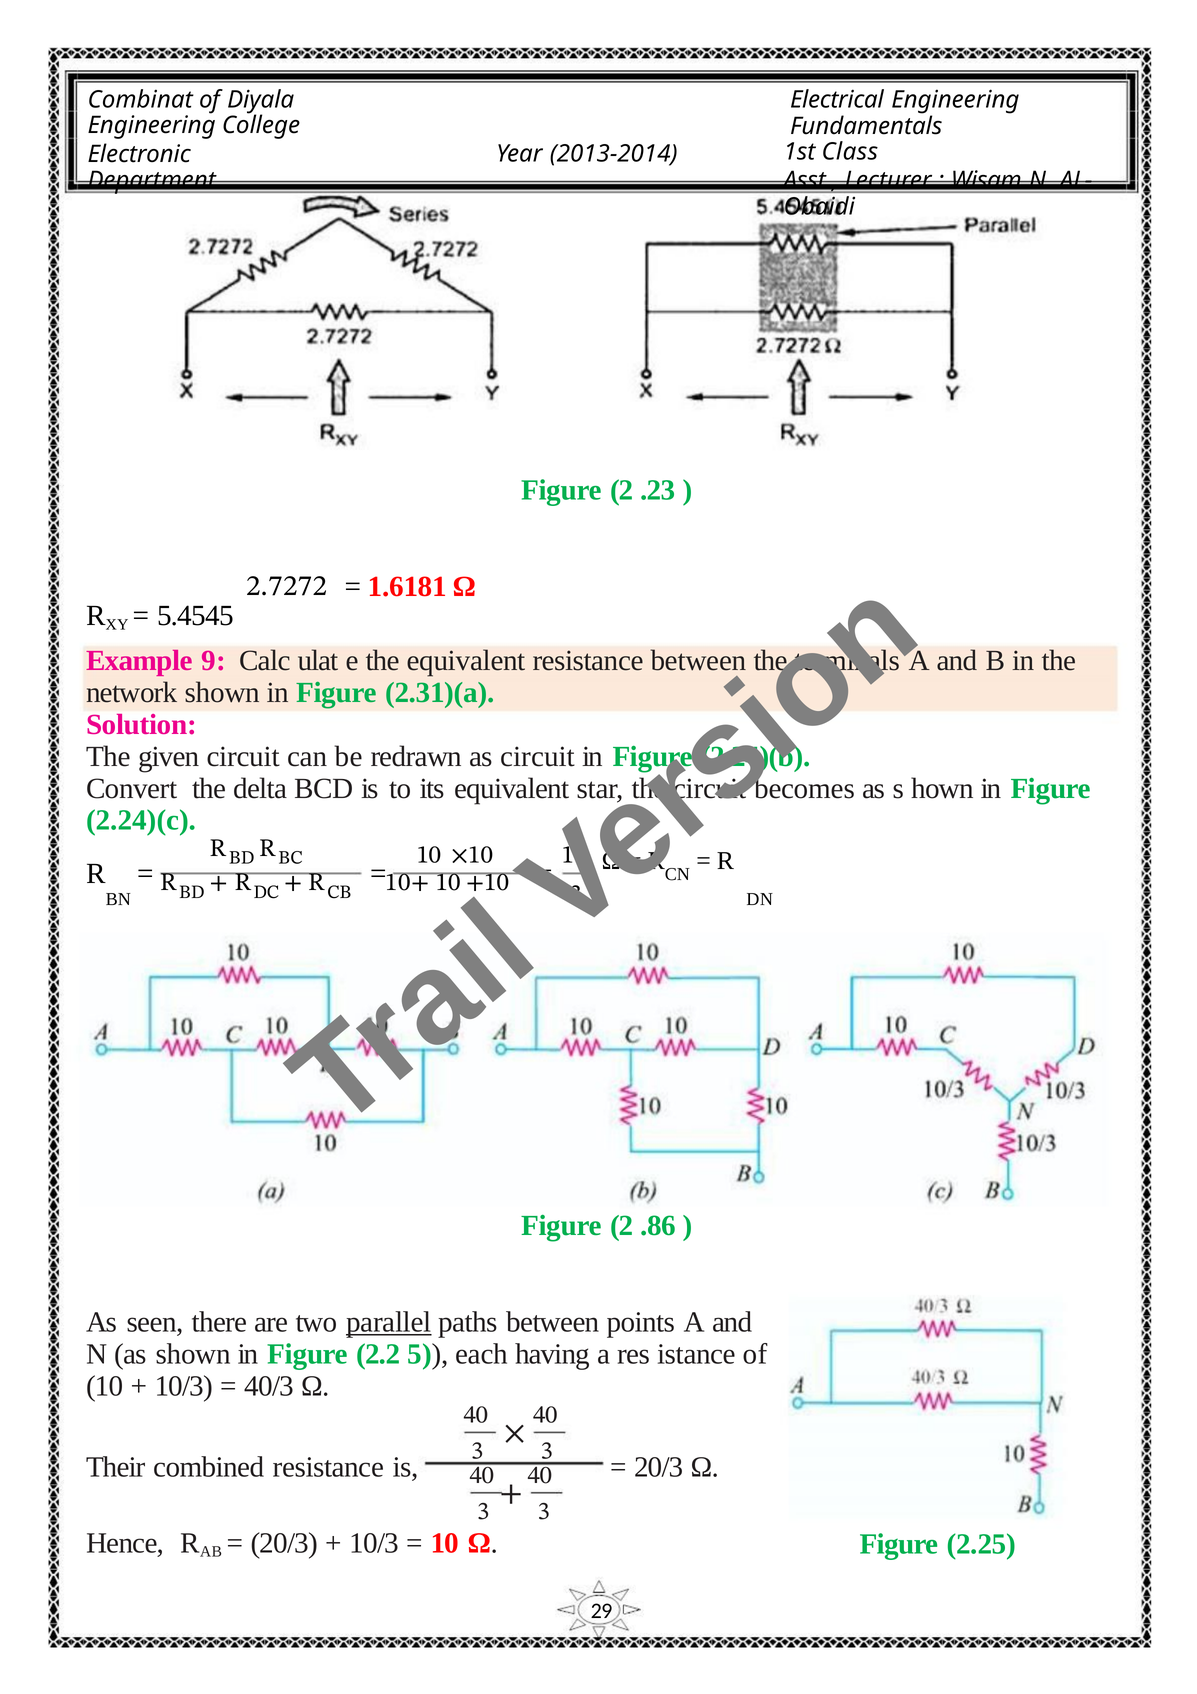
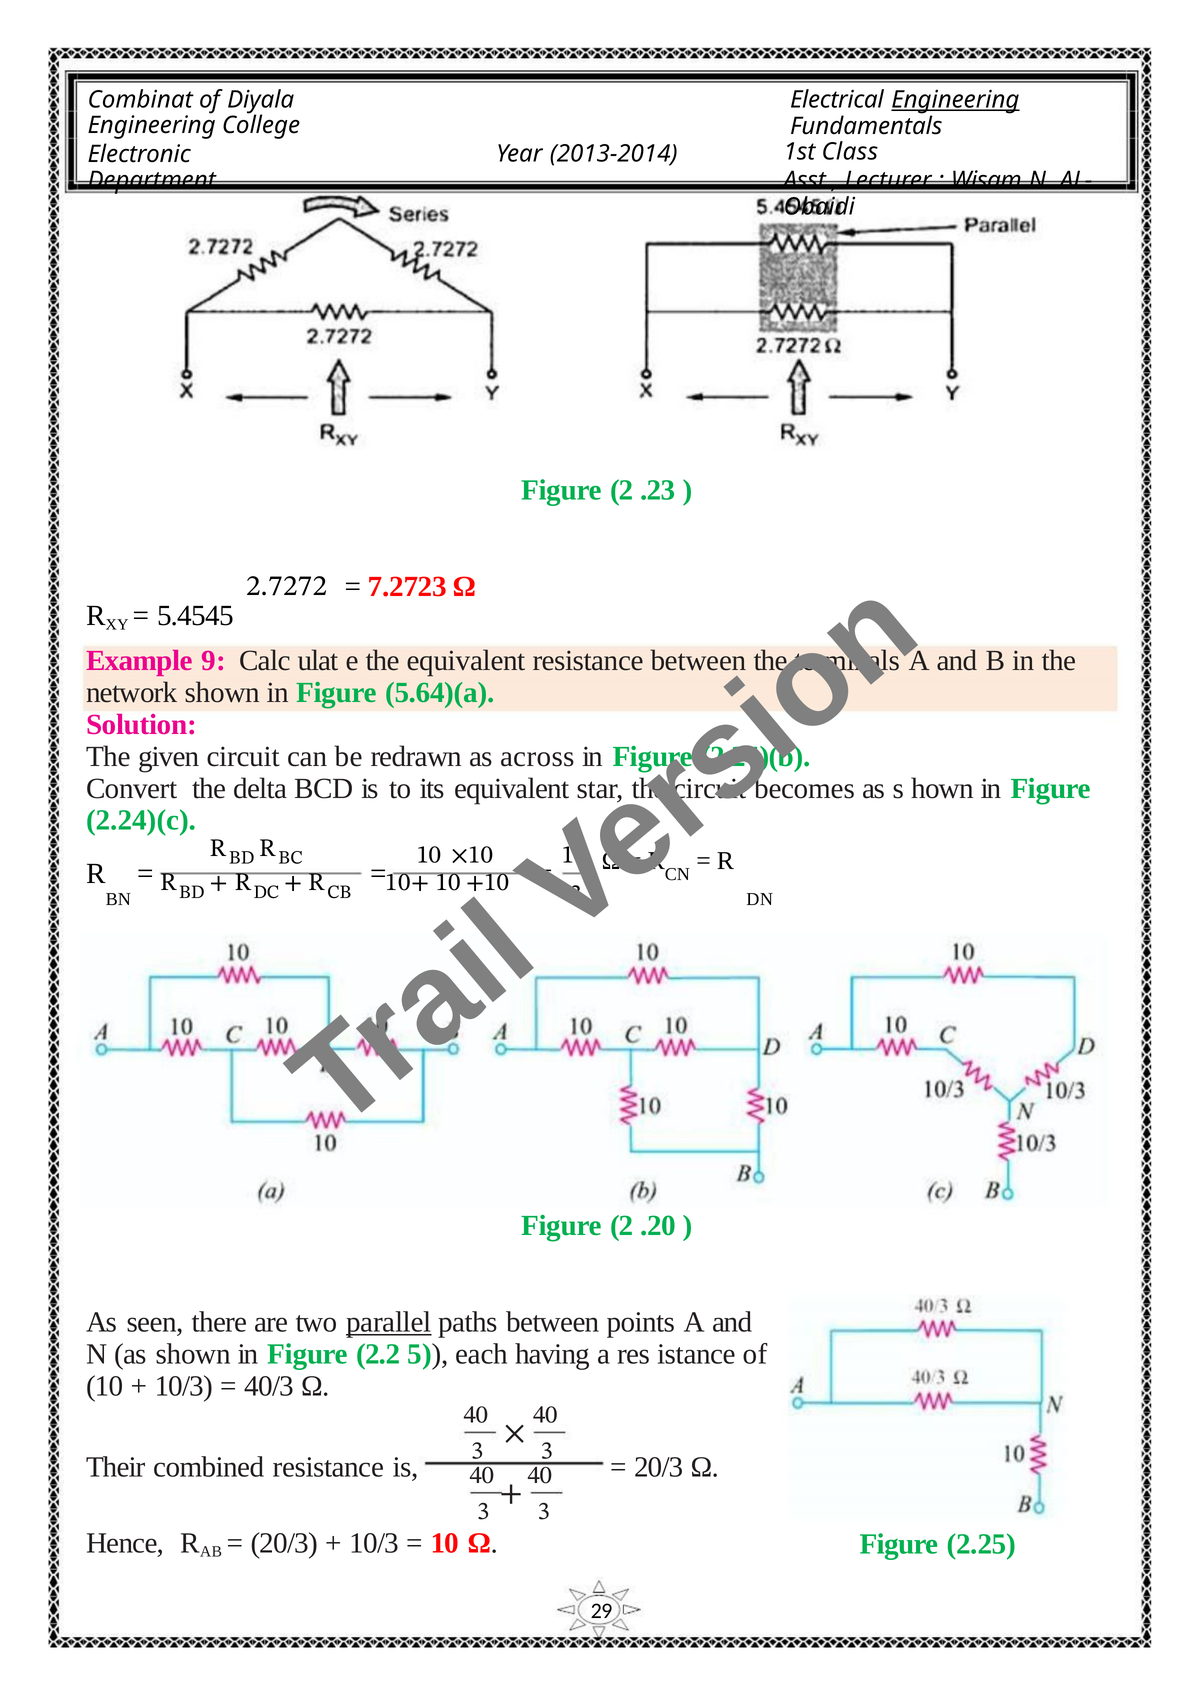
Engineering underline: none -> present (955, 100)
1.6181: 1.6181 -> 7.2723 (407, 587)
2.31)(a: 2.31)(a -> 5.64)(a (440, 692)
as circuit: circuit -> across (537, 756)
.86: .86 -> .20 (658, 1226)
